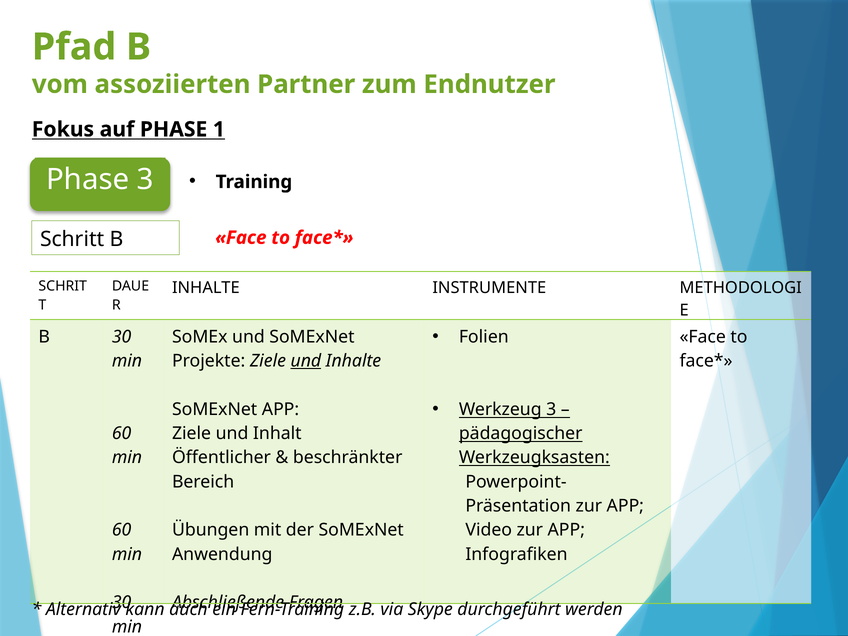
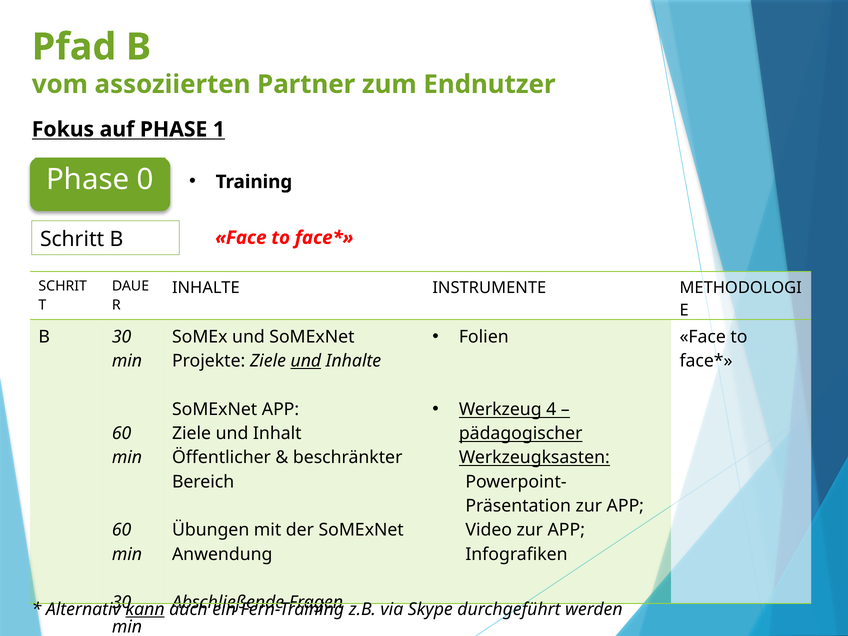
Phase 3: 3 -> 0 (145, 179)
Werkzeug 3: 3 -> 4 (551, 409)
kann underline: none -> present (145, 609)
